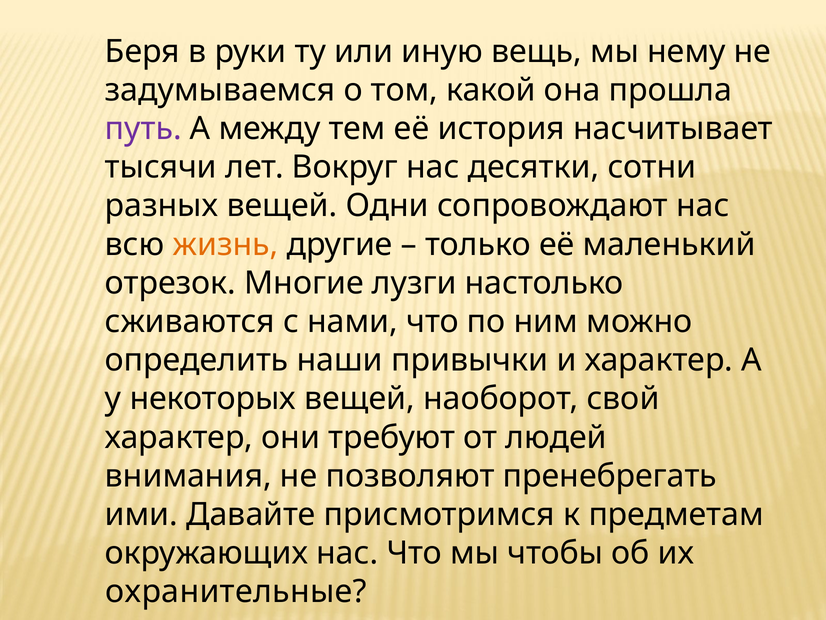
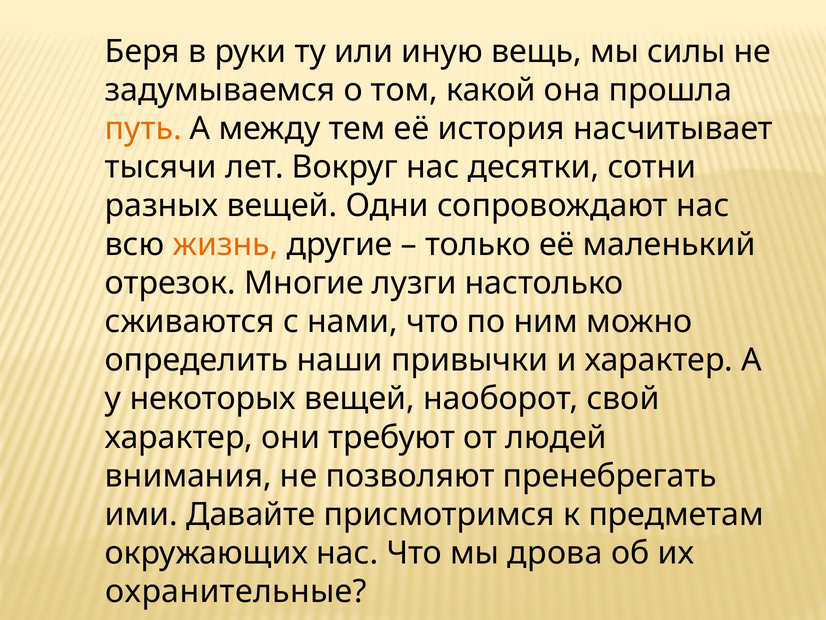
нему: нему -> силы (686, 51)
путь colour: purple -> orange (143, 129)
чтобы: чтобы -> дрова (555, 553)
